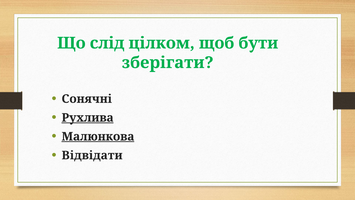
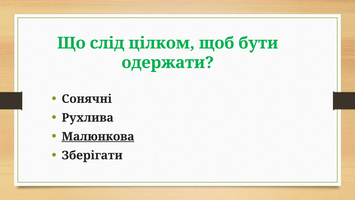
зберігати: зберігати -> одержати (168, 63)
Рухлива underline: present -> none (88, 118)
Відвідати: Відвідати -> Зберігати (92, 155)
